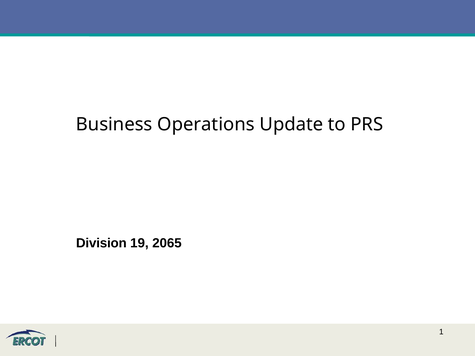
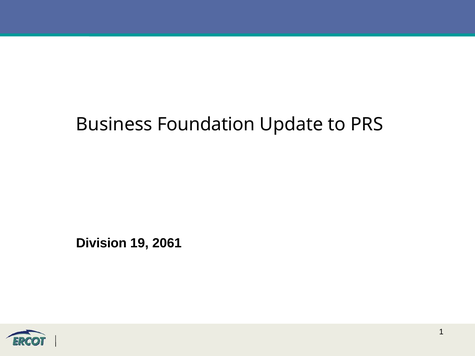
Operations: Operations -> Foundation (206, 124)
2065: 2065 -> 2061 (167, 243)
